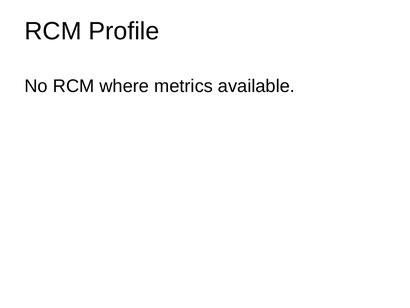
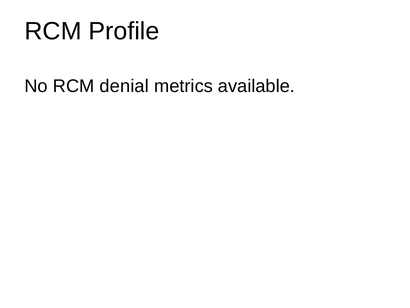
where: where -> denial (124, 86)
